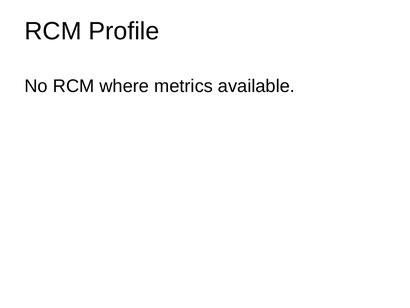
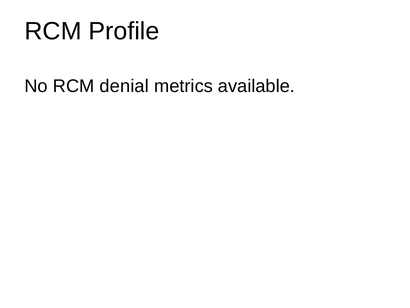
where: where -> denial (124, 86)
